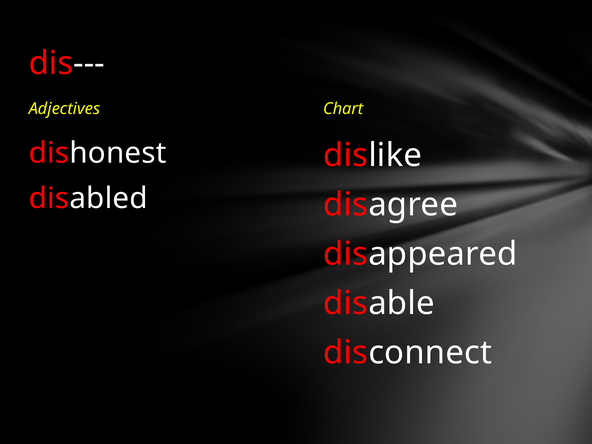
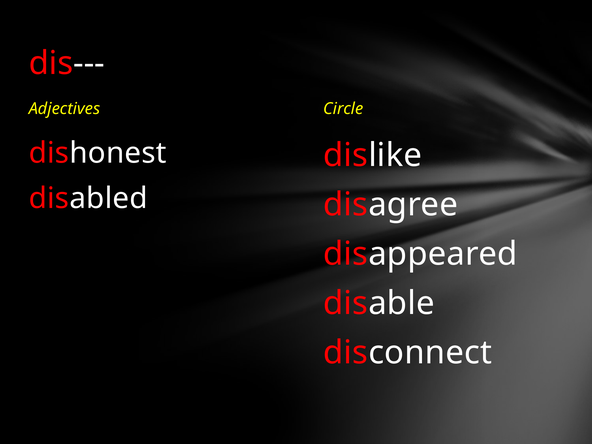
Chart: Chart -> Circle (343, 109)
